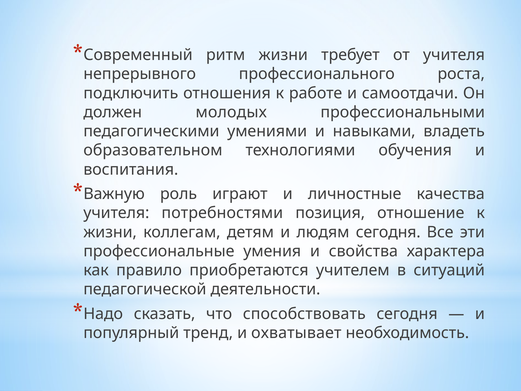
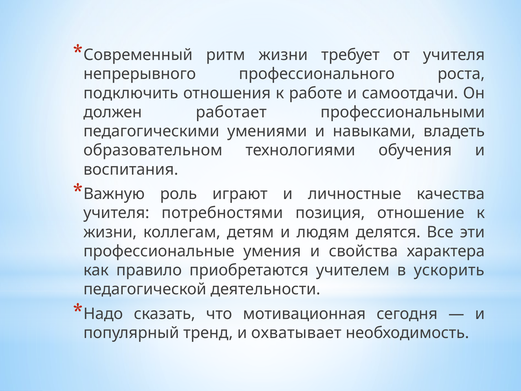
молодых: молодых -> работает (231, 112)
людям сегодня: сегодня -> делятся (388, 232)
ситуаций: ситуаций -> ускорить (449, 270)
способствовать: способствовать -> мотивационная (304, 314)
